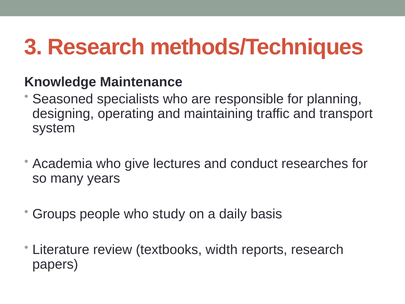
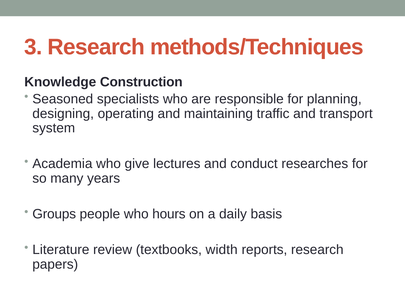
Maintenance: Maintenance -> Construction (141, 82)
study: study -> hours (169, 214)
